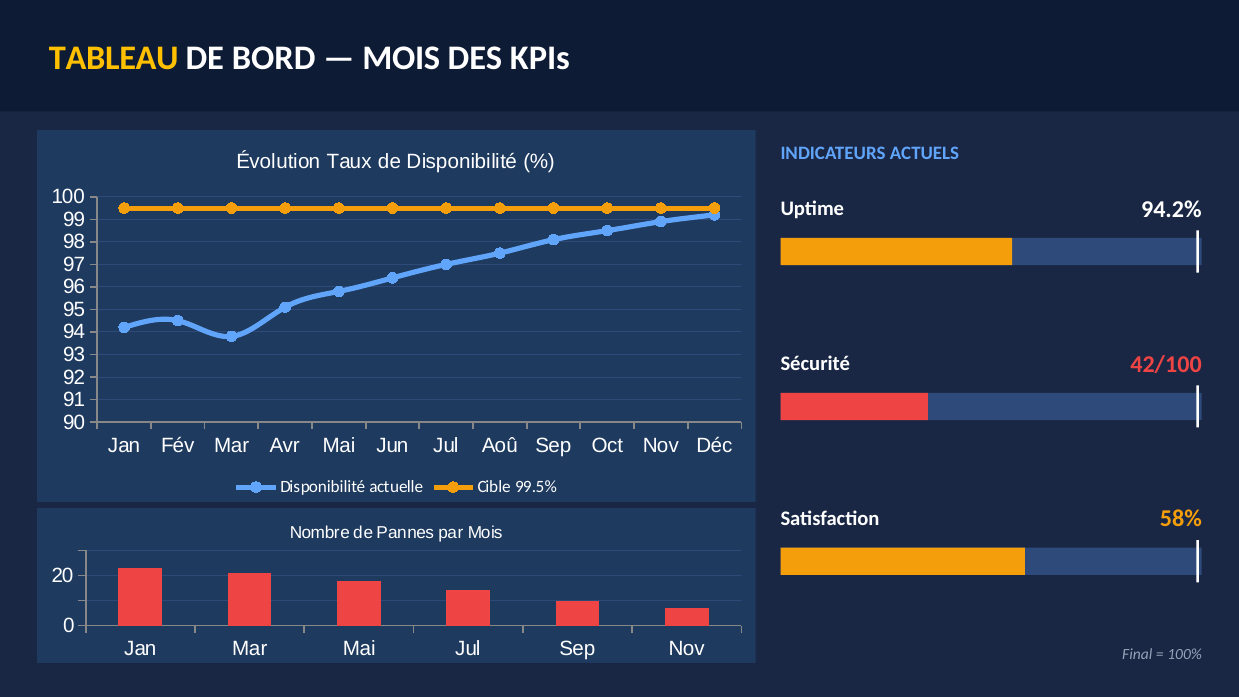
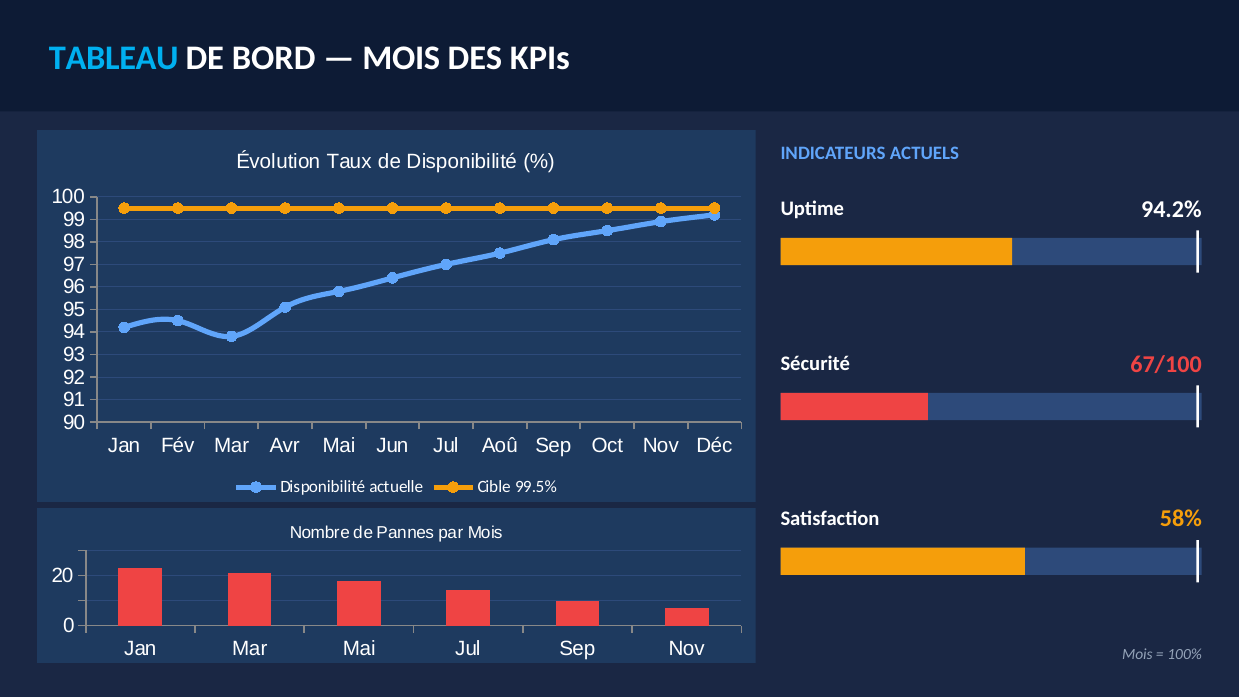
TABLEAU colour: yellow -> light blue (114, 58)
42/100: 42/100 -> 67/100 (1166, 364)
Final: Final -> Mois (1137, 655)
